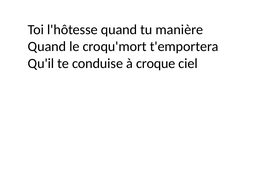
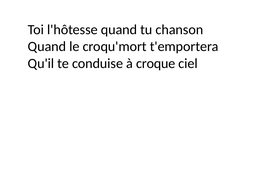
manière: manière -> chanson (179, 30)
